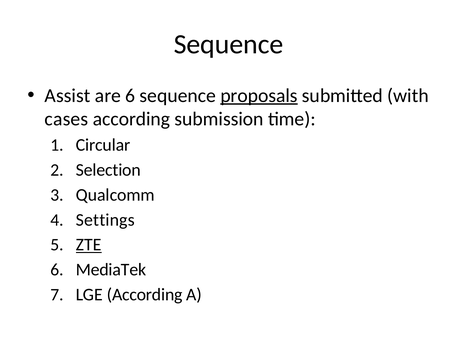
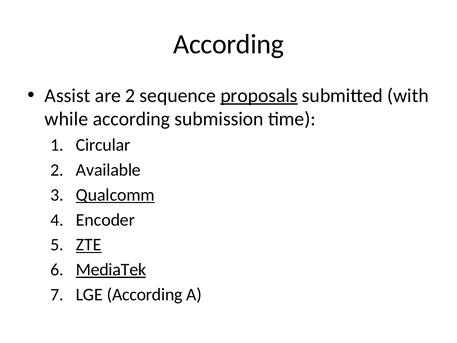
Sequence: Sequence -> According (229, 44)
are 6: 6 -> 2 (130, 95)
cases: cases -> while (66, 119)
Selection: Selection -> Available (108, 170)
Qualcomm underline: none -> present (115, 195)
Settings: Settings -> Encoder (105, 220)
MediaTek underline: none -> present (111, 269)
